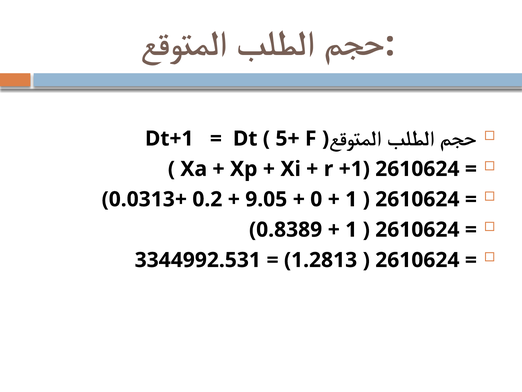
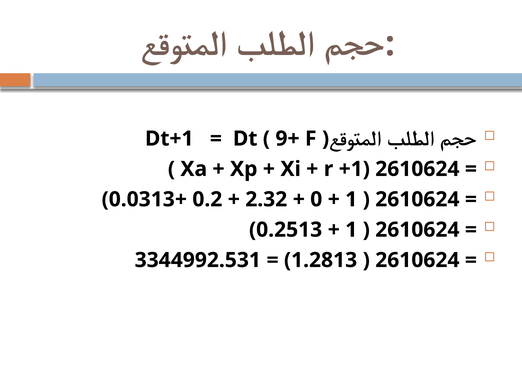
5+: 5+ -> 9+ (287, 138)
9.05: 9.05 -> 2.32 (266, 199)
0.8389: 0.8389 -> 0.2513 (289, 229)
